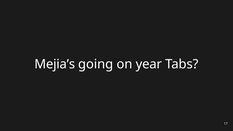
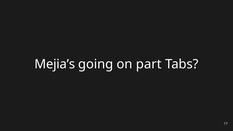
year: year -> part (149, 64)
